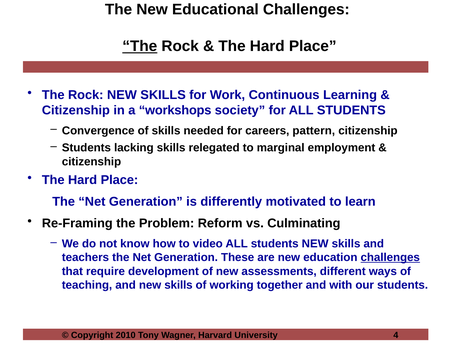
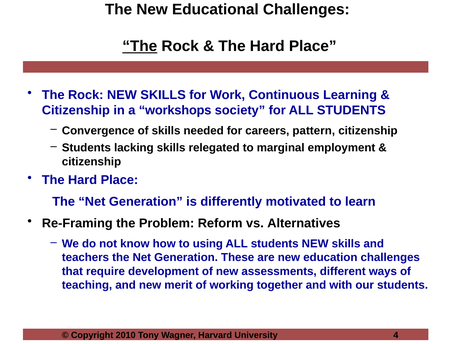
Culminating: Culminating -> Alternatives (304, 224)
video: video -> using (208, 244)
challenges underline: present -> none (390, 258)
and new skills: skills -> merit (178, 285)
